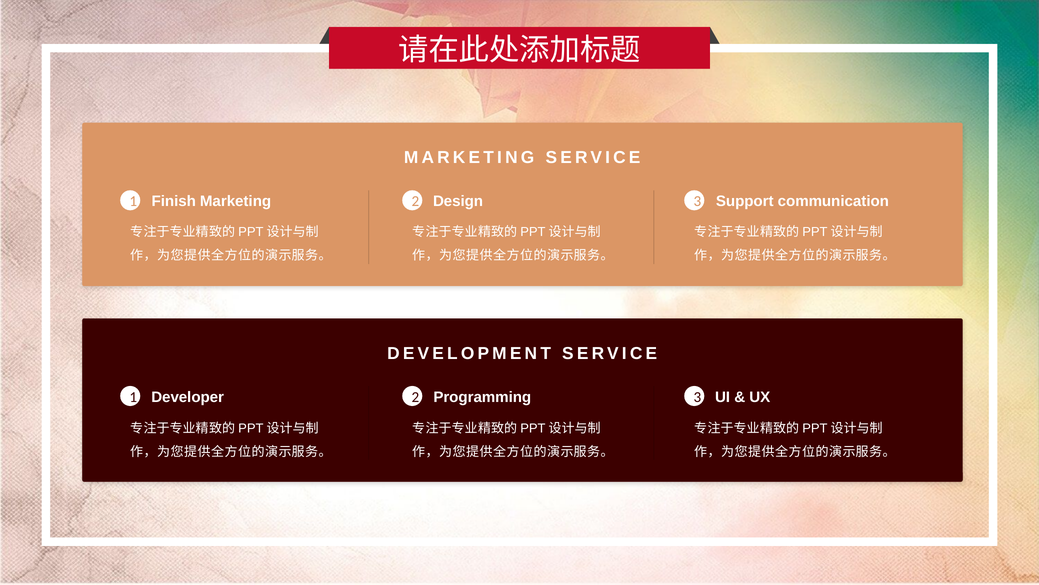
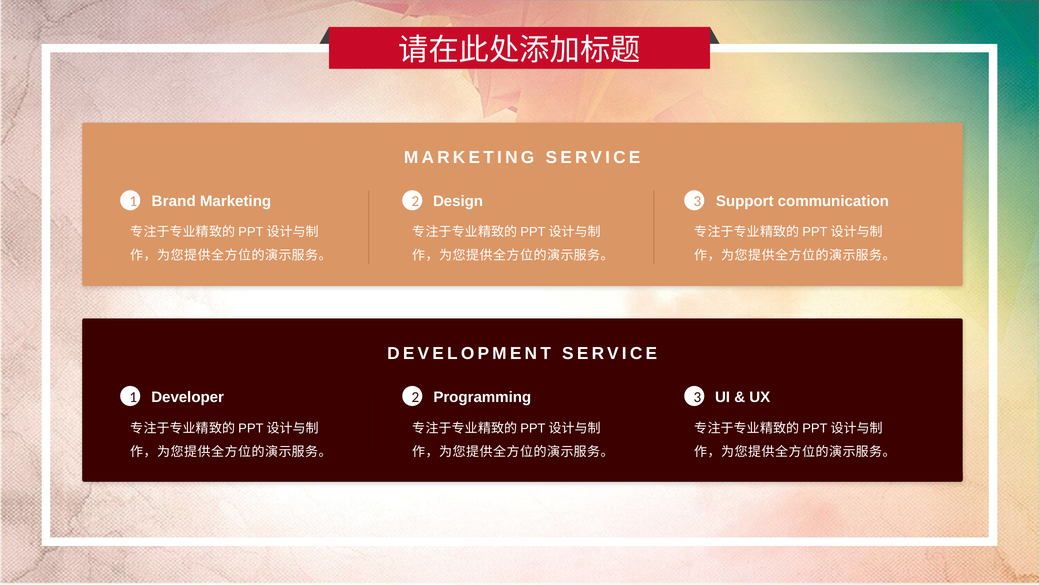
Finish: Finish -> Brand (174, 201)
